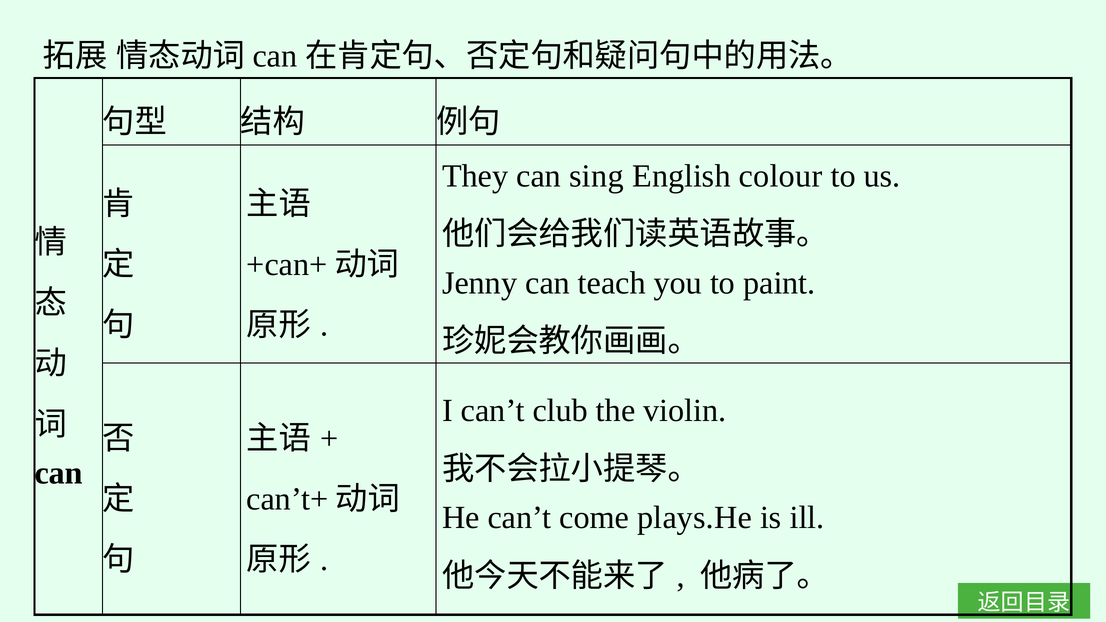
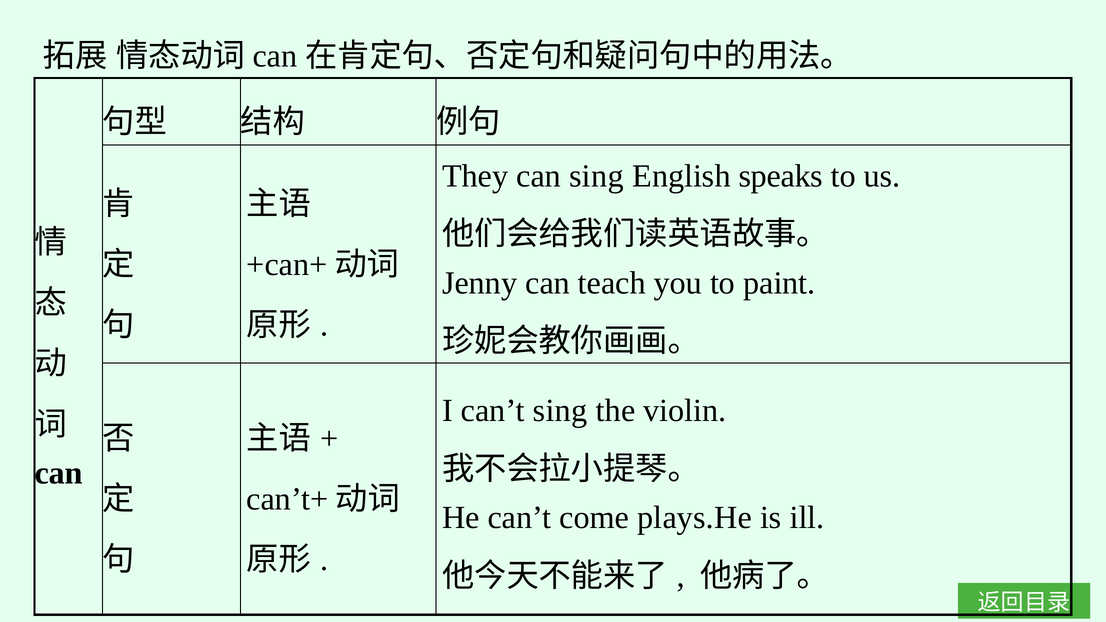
colour: colour -> speaks (781, 176)
can’t club: club -> sing (560, 411)
